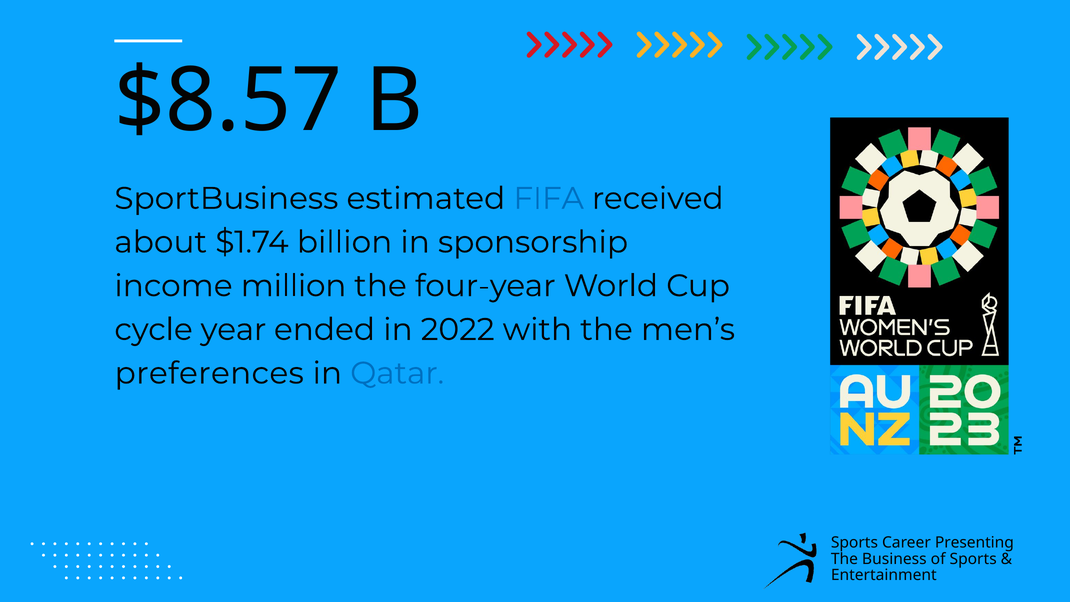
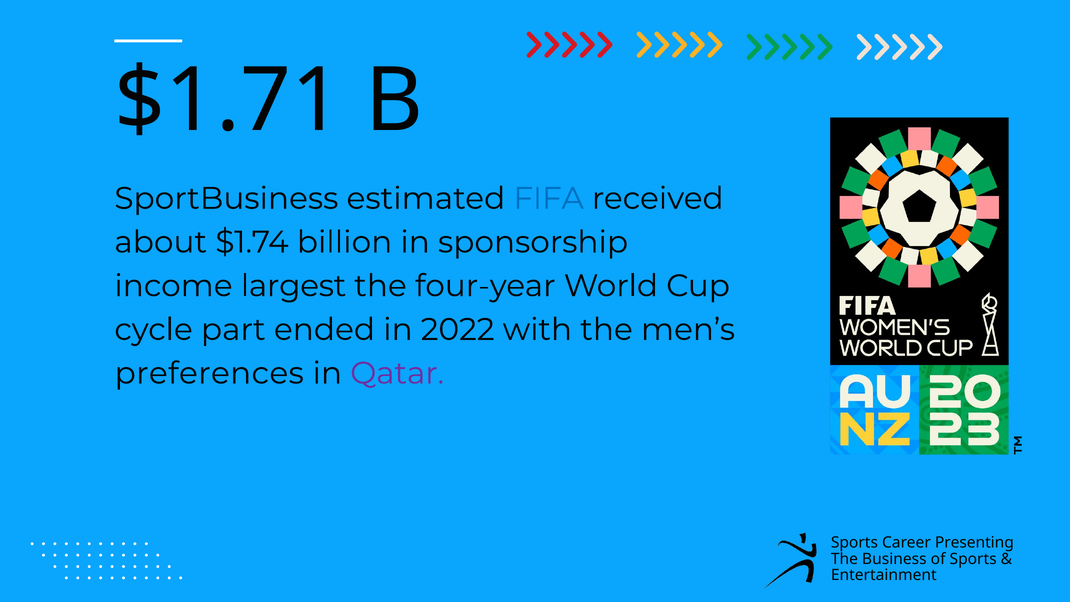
$8.57: $8.57 -> $1.71 (228, 101)
million: million -> largest (294, 286)
year: year -> part (233, 330)
Qatar colour: blue -> purple (397, 373)
